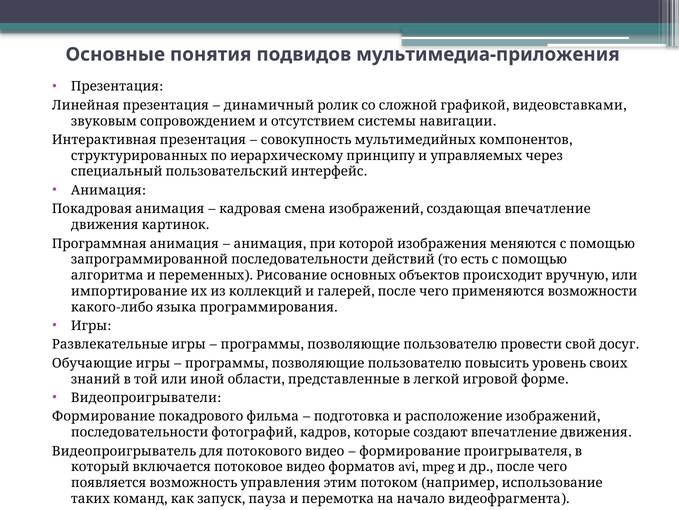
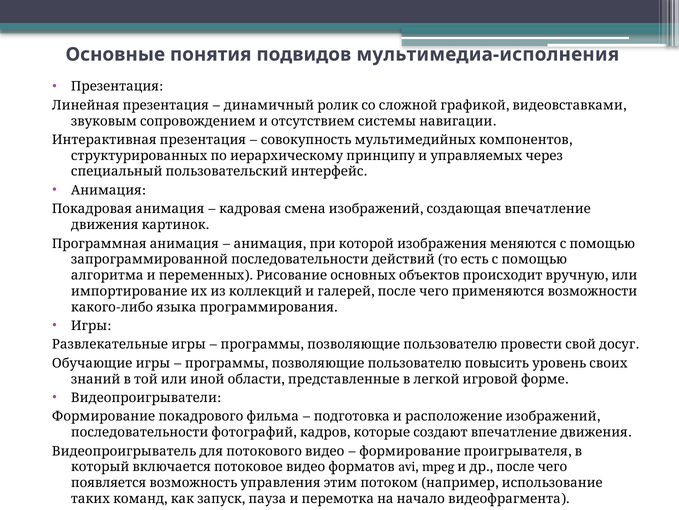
мультимедиа-приложения: мультимедиа-приложения -> мультимедиа-исполнения (488, 54)
